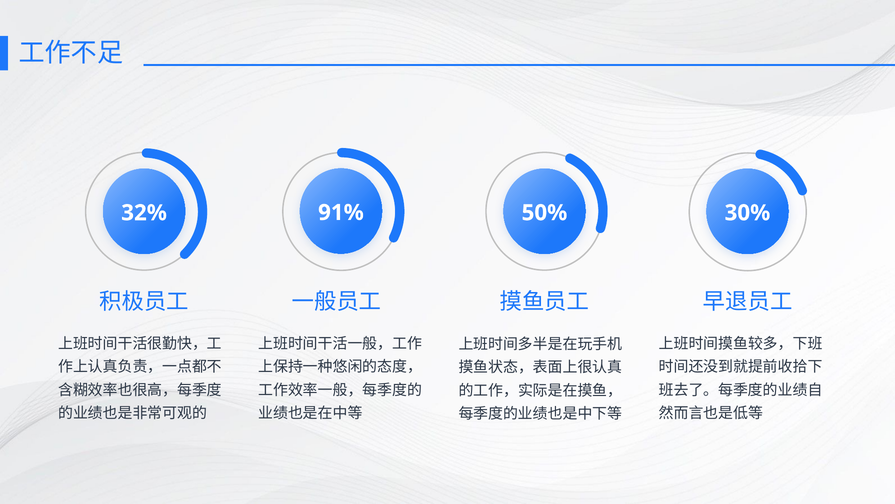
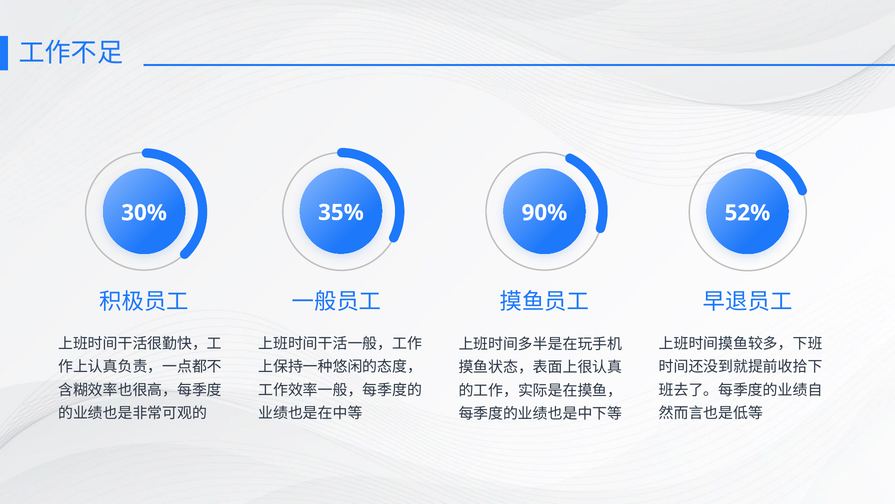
91%: 91% -> 35% (341, 212)
50%: 50% -> 90% (544, 213)
32%: 32% -> 30% (144, 213)
30%: 30% -> 52% (747, 213)
